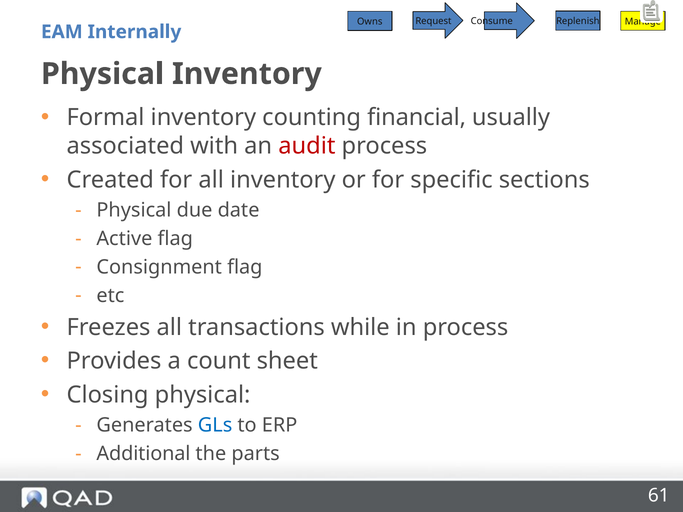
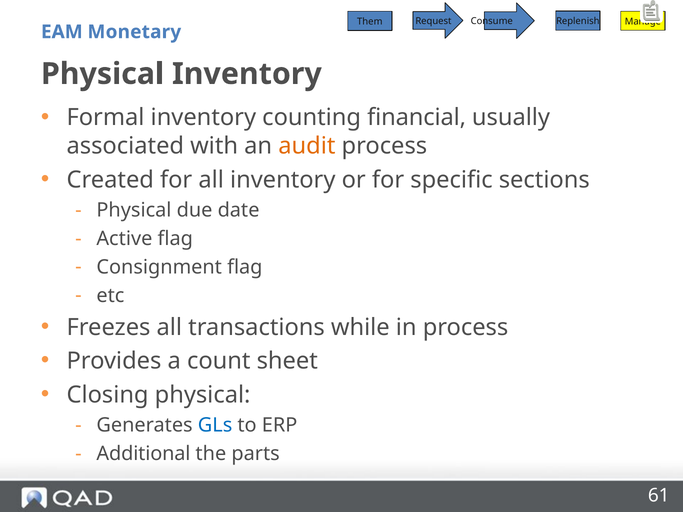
Owns: Owns -> Them (370, 22)
Internally: Internally -> Monetary (134, 32)
audit colour: red -> orange (307, 146)
